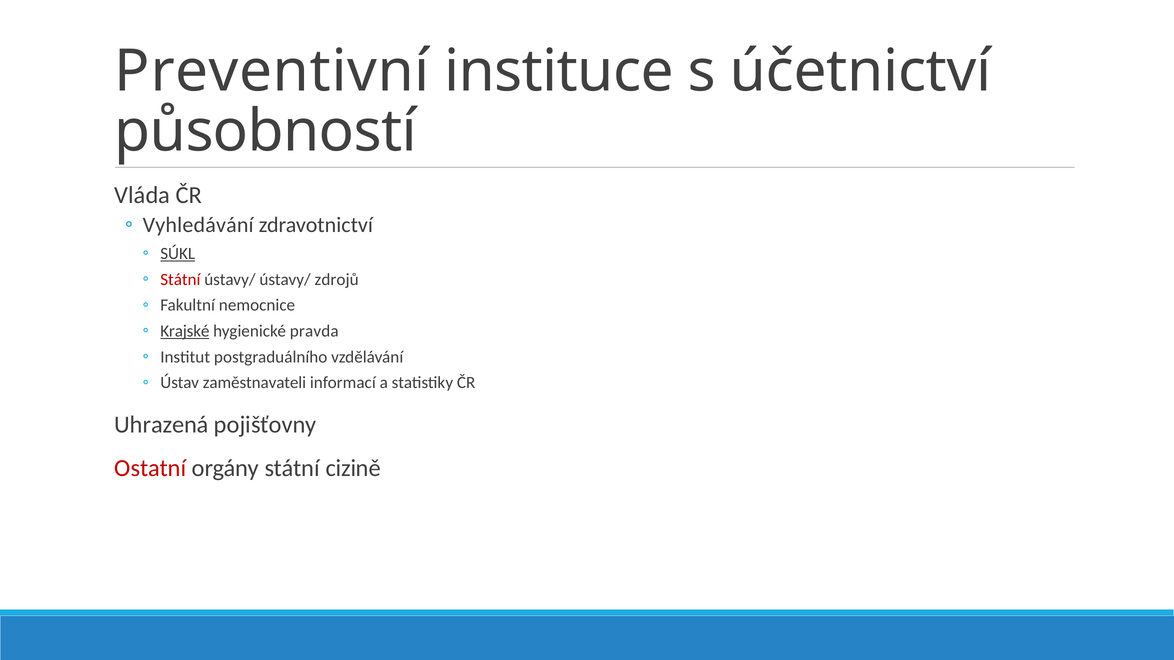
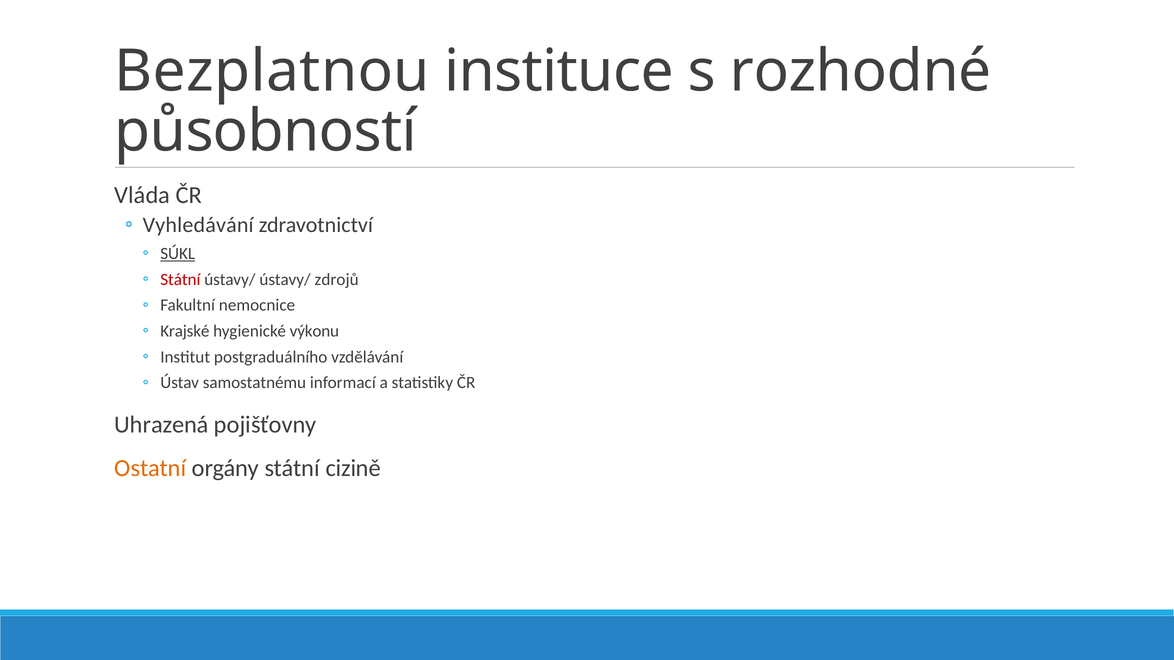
Preventivní: Preventivní -> Bezplatnou (272, 72)
účetnictví: účetnictví -> rozhodné (861, 72)
Krajské underline: present -> none (185, 331)
pravda: pravda -> výkonu (314, 331)
zaměstnavateli: zaměstnavateli -> samostatnému (254, 383)
Ostatní colour: red -> orange (150, 469)
